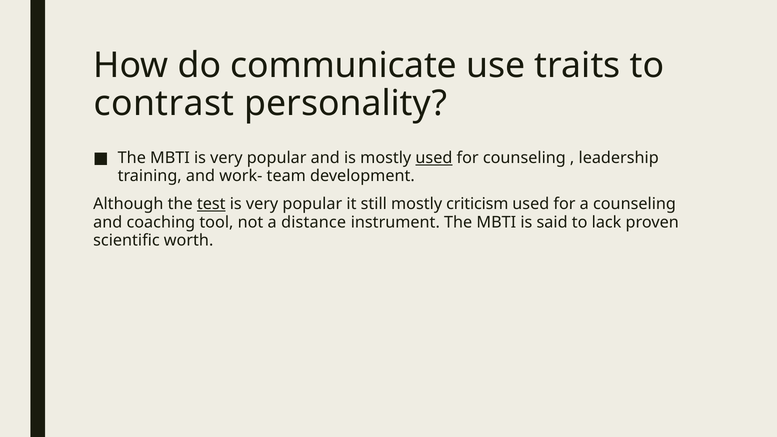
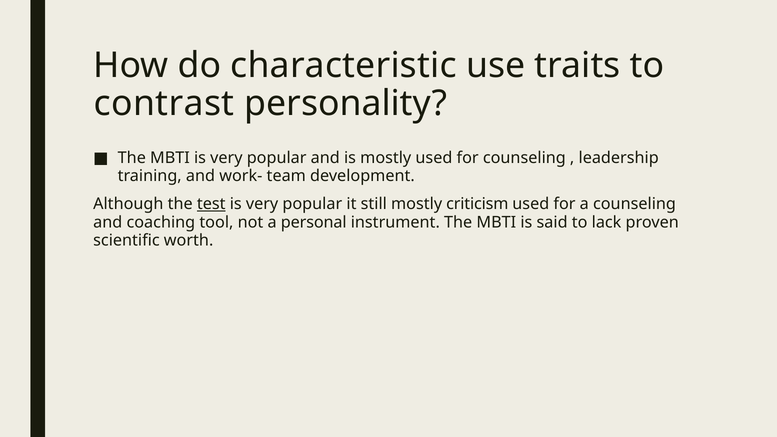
communicate: communicate -> characteristic (344, 65)
used underline: present -> none (434, 158)
distance: distance -> personal (314, 222)
